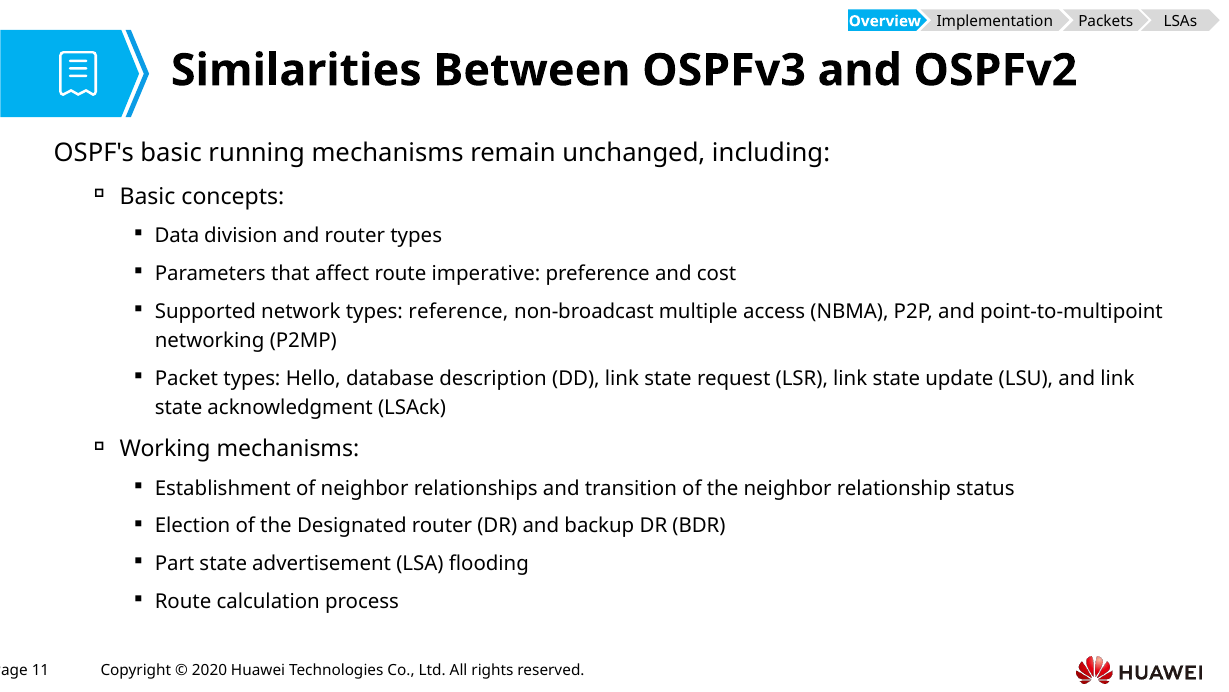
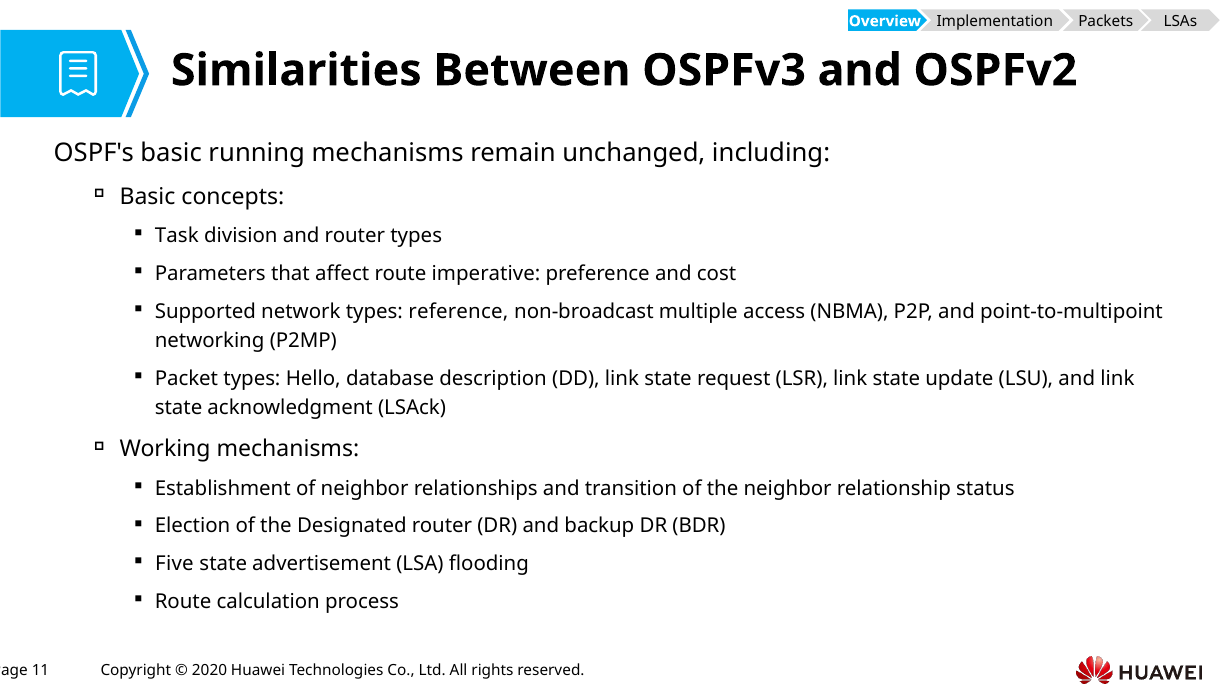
Data: Data -> Task (177, 235)
Part: Part -> Five (174, 563)
